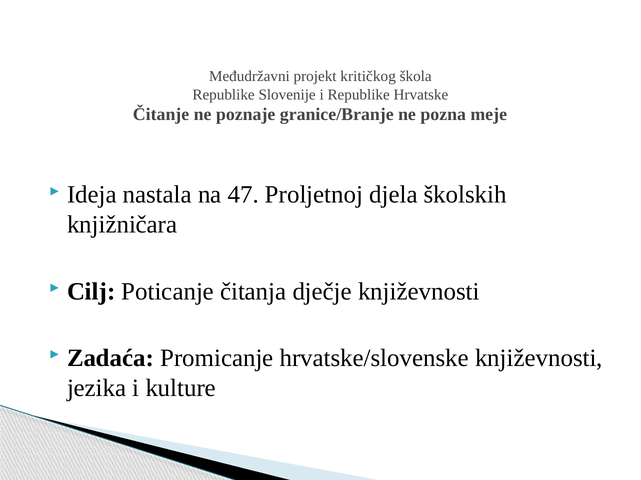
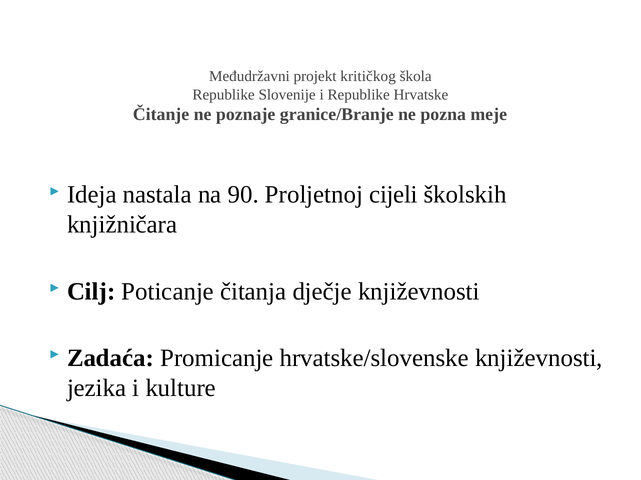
47: 47 -> 90 (243, 195)
djela: djela -> cijeli (393, 195)
